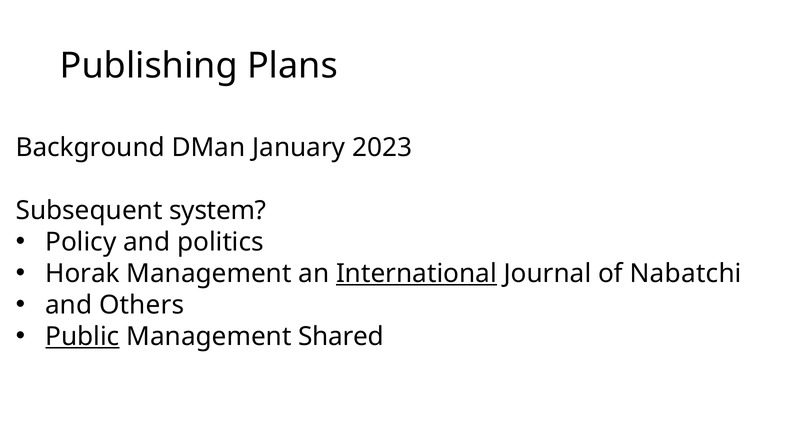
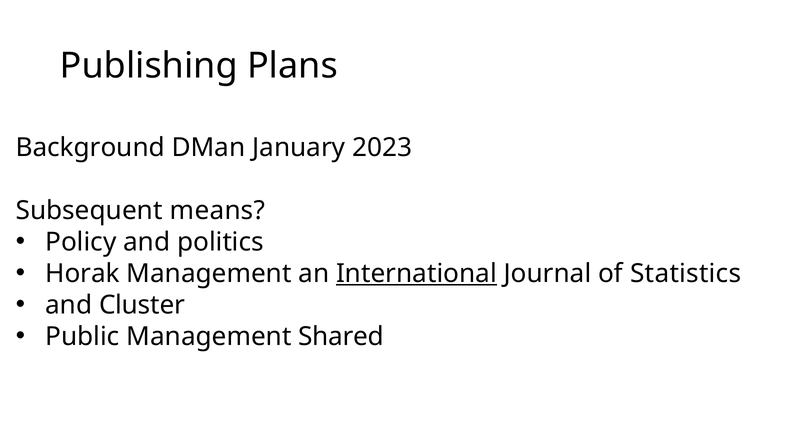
system: system -> means (217, 211)
Nabatchi: Nabatchi -> Statistics (686, 274)
Others: Others -> Cluster (142, 305)
Public underline: present -> none (82, 337)
